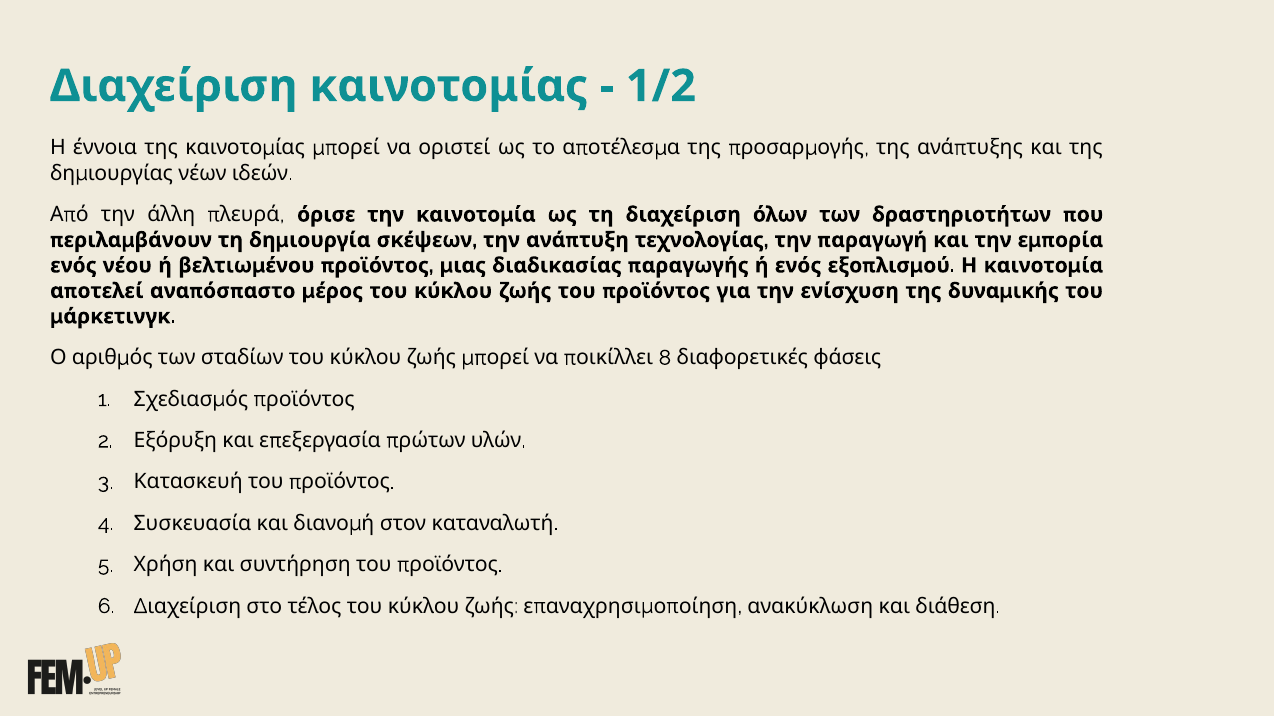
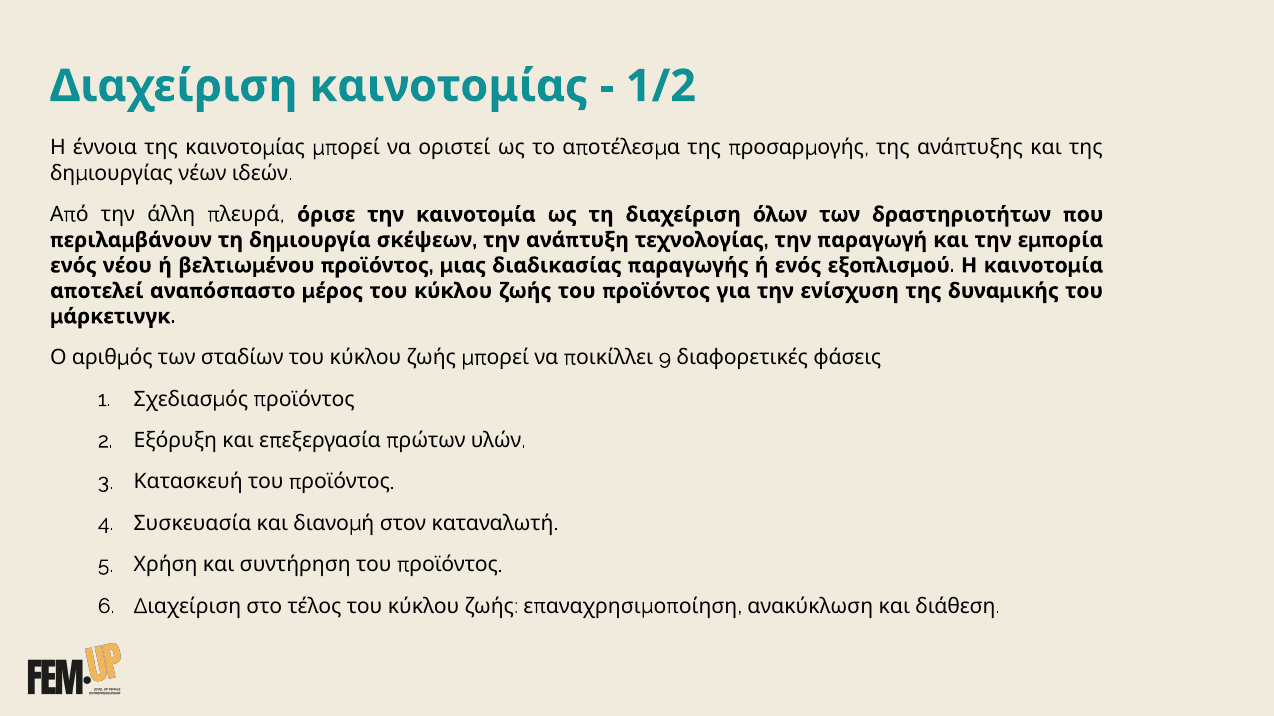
8: 8 -> 9 (665, 358)
